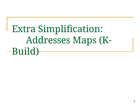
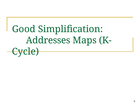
Extra: Extra -> Good (24, 29)
Build: Build -> Cycle (25, 52)
